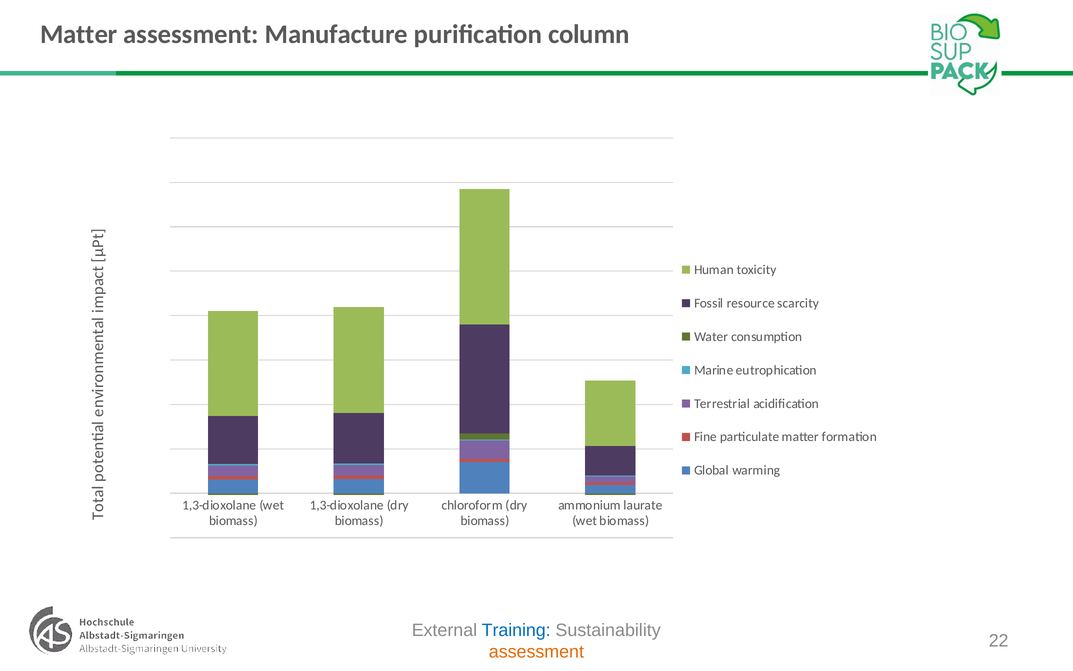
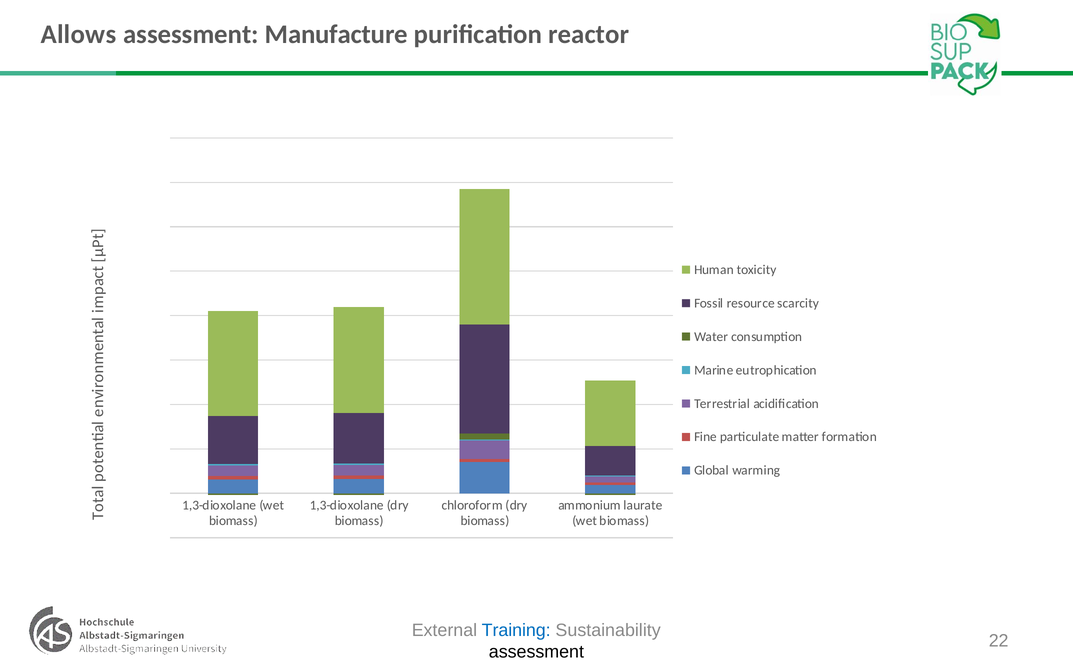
Matter: Matter -> Allows (79, 34)
column: column -> reactor (589, 34)
assessment colour: orange -> black (536, 651)
